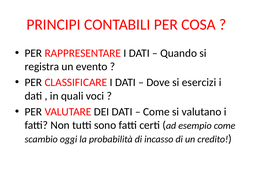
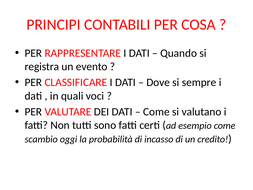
esercizi: esercizi -> sempre (199, 82)
